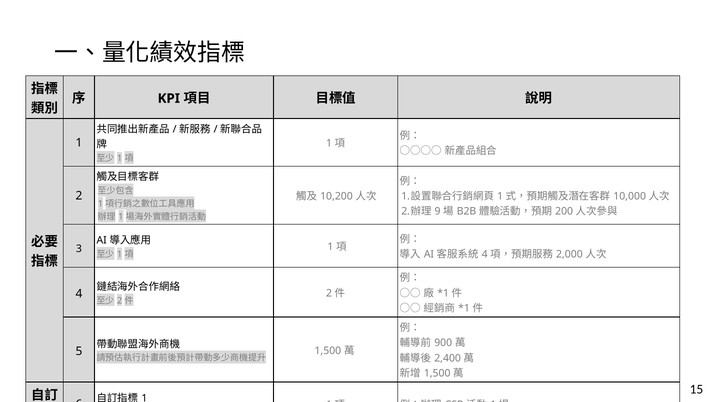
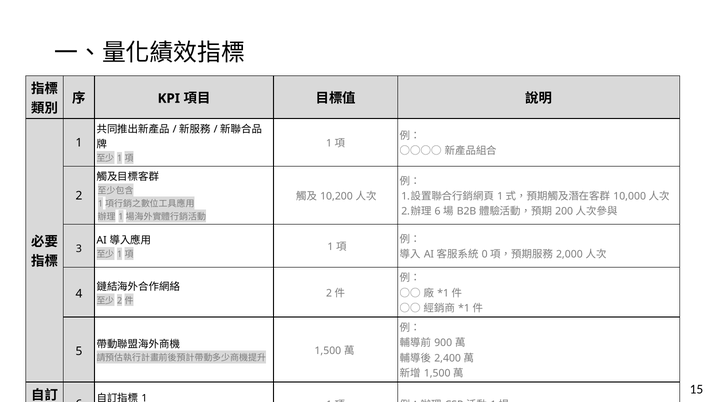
9: 9 -> 6 (438, 211)
4: 4 -> 0 (485, 254)
